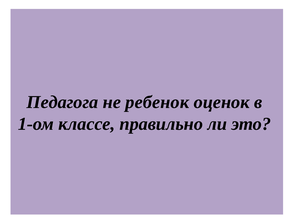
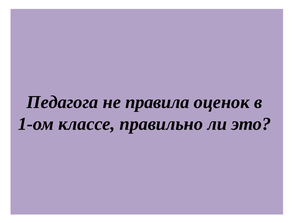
ребенок: ребенок -> правила (157, 102)
